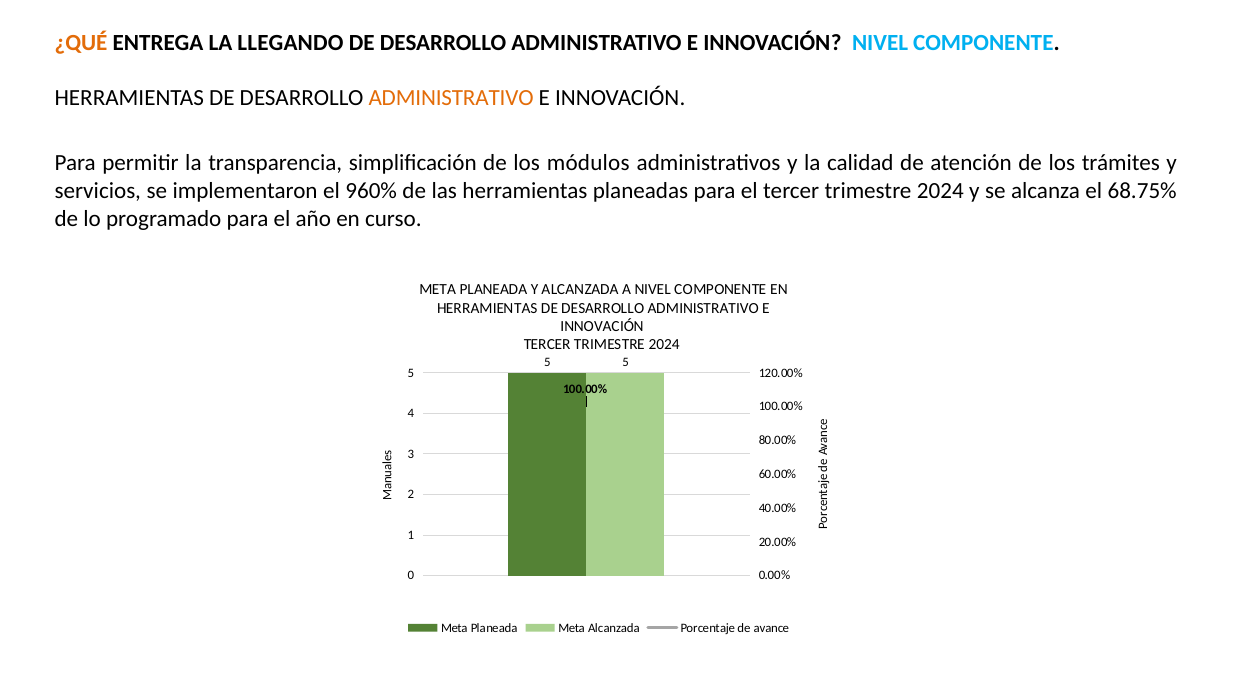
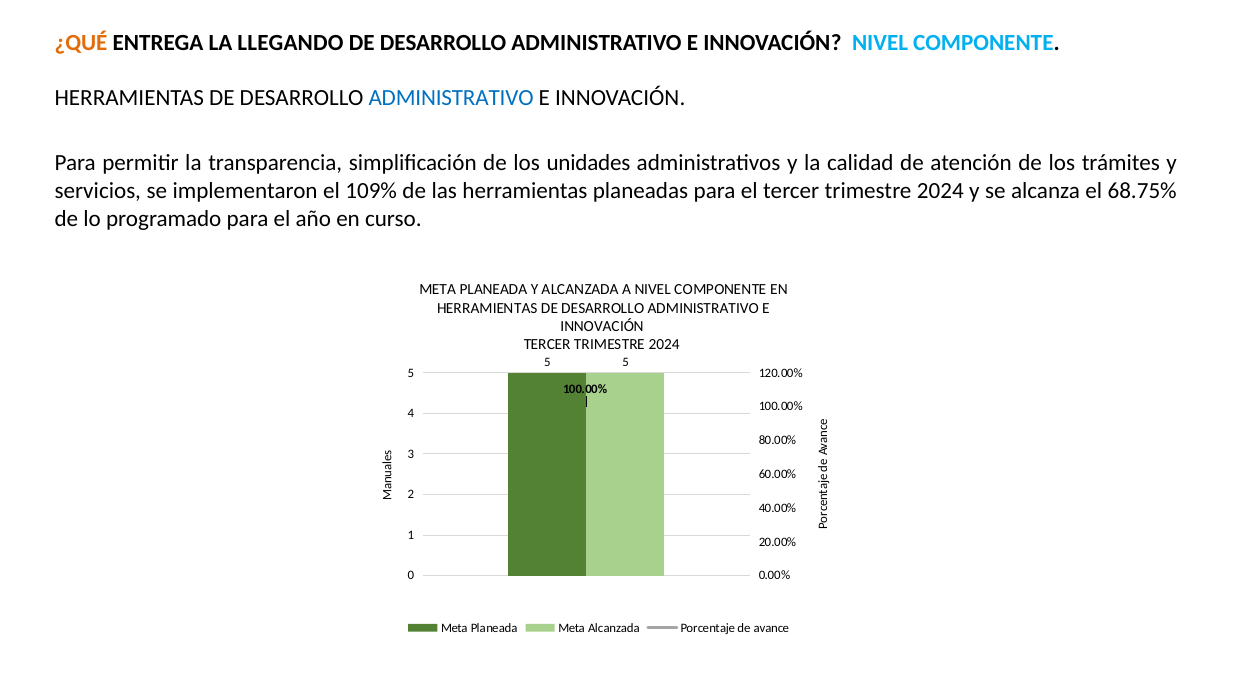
ADMINISTRATIVO colour: orange -> blue (451, 98)
módulos: módulos -> unidades (588, 163)
960%: 960% -> 109% (371, 191)
